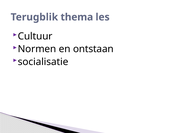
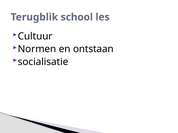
thema: thema -> school (77, 17)
